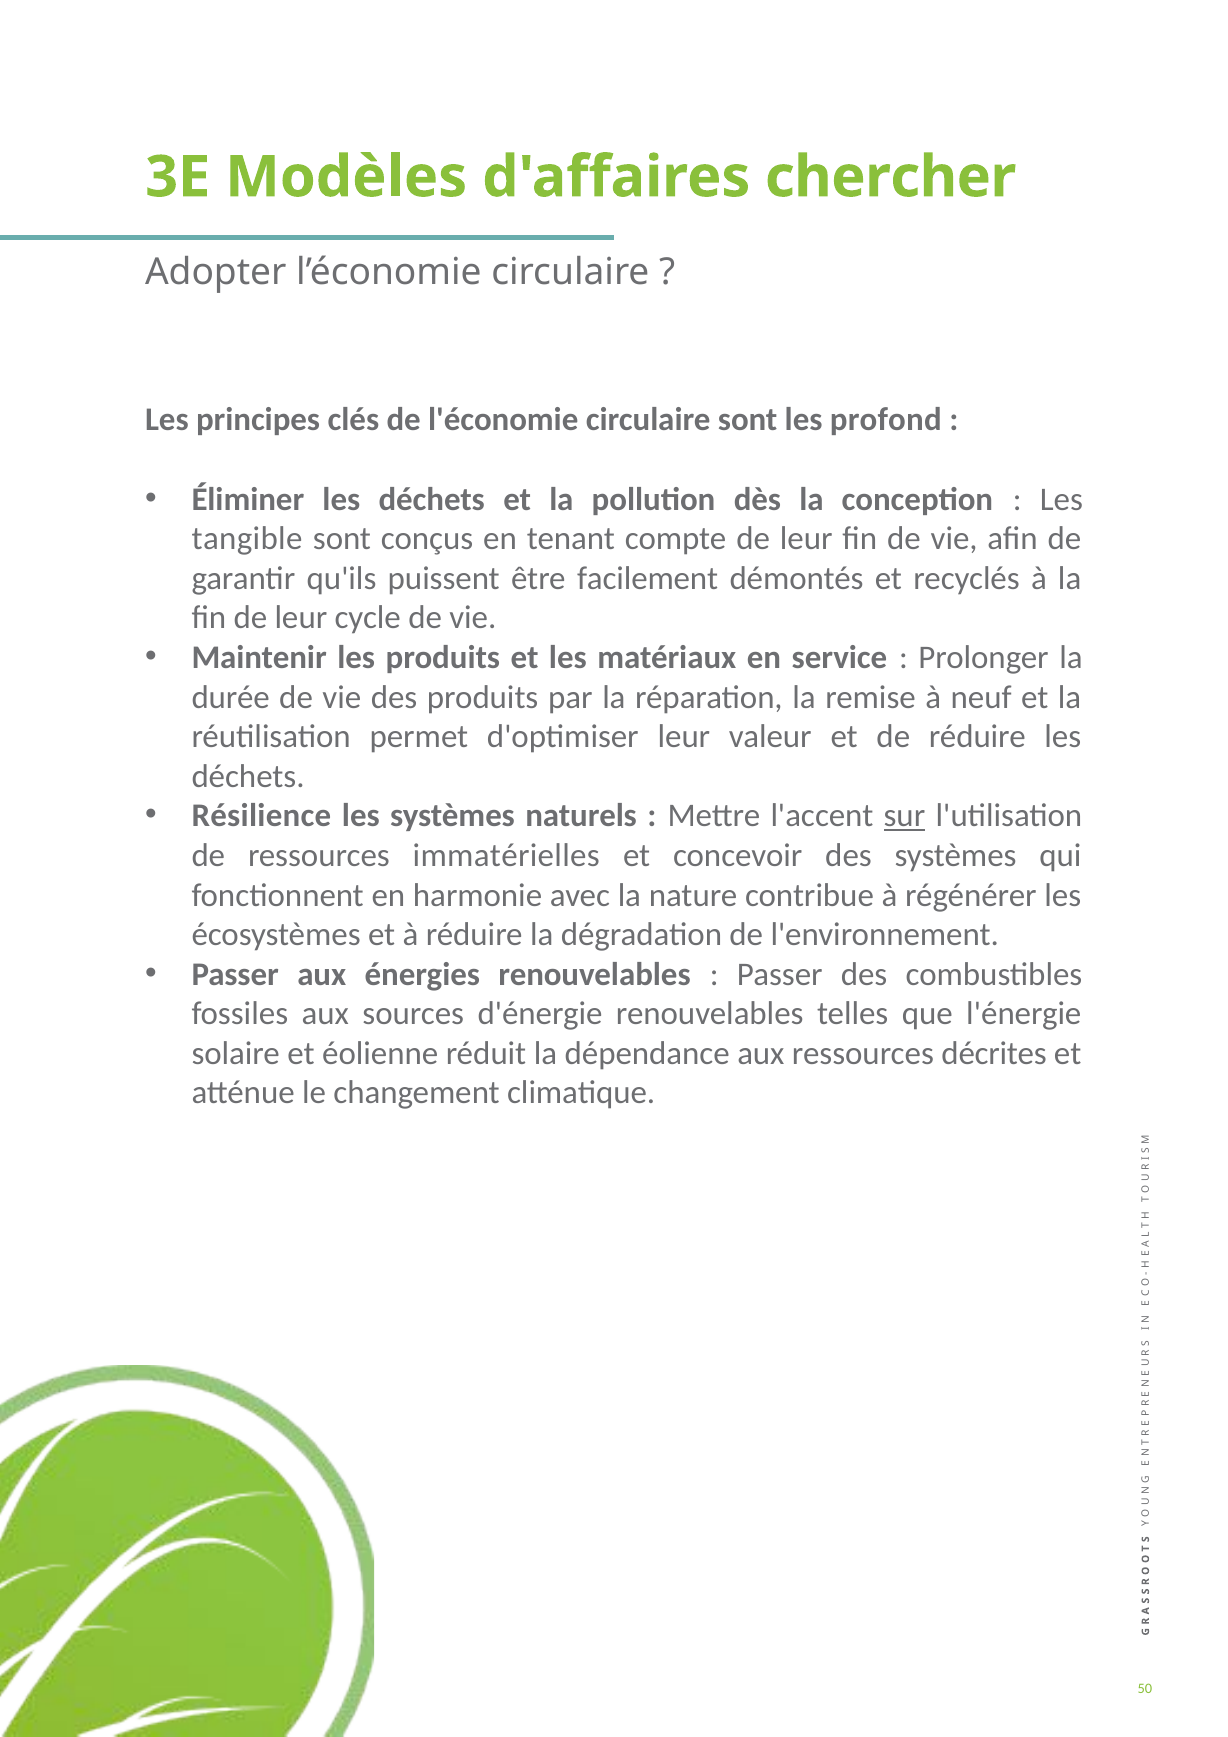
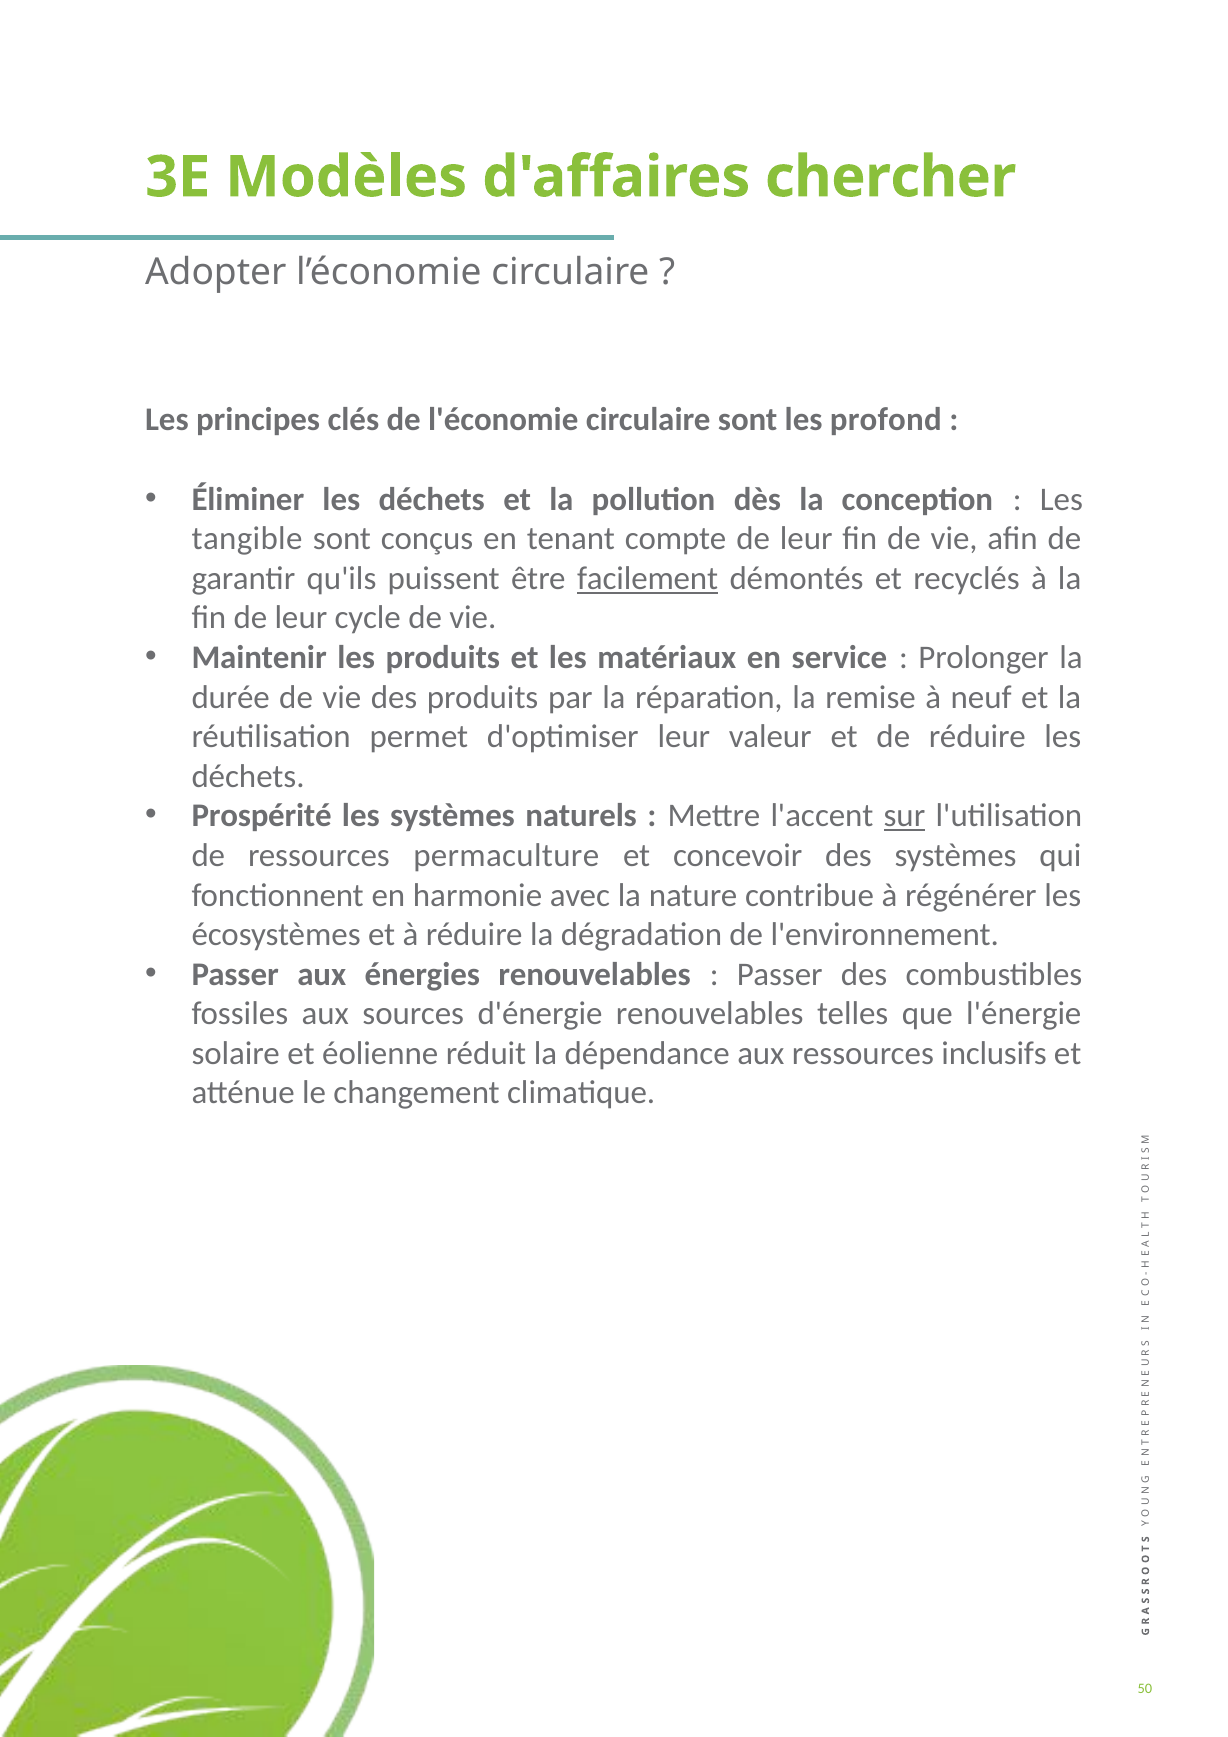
facilement underline: none -> present (648, 578)
Résilience: Résilience -> Prospérité (262, 816)
immatérielles: immatérielles -> permaculture (506, 855)
décrites: décrites -> inclusifs (994, 1053)
